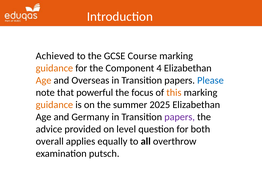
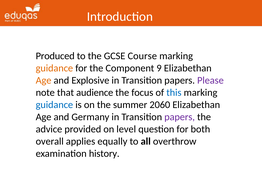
Achieved: Achieved -> Produced (55, 56)
4: 4 -> 9 (159, 68)
Overseas: Overseas -> Explosive (90, 81)
Please colour: blue -> purple (210, 81)
powerful: powerful -> audience (95, 93)
this colour: orange -> blue (174, 93)
guidance colour: orange -> blue (54, 105)
2025: 2025 -> 2060 (160, 105)
putsch: putsch -> history (104, 154)
